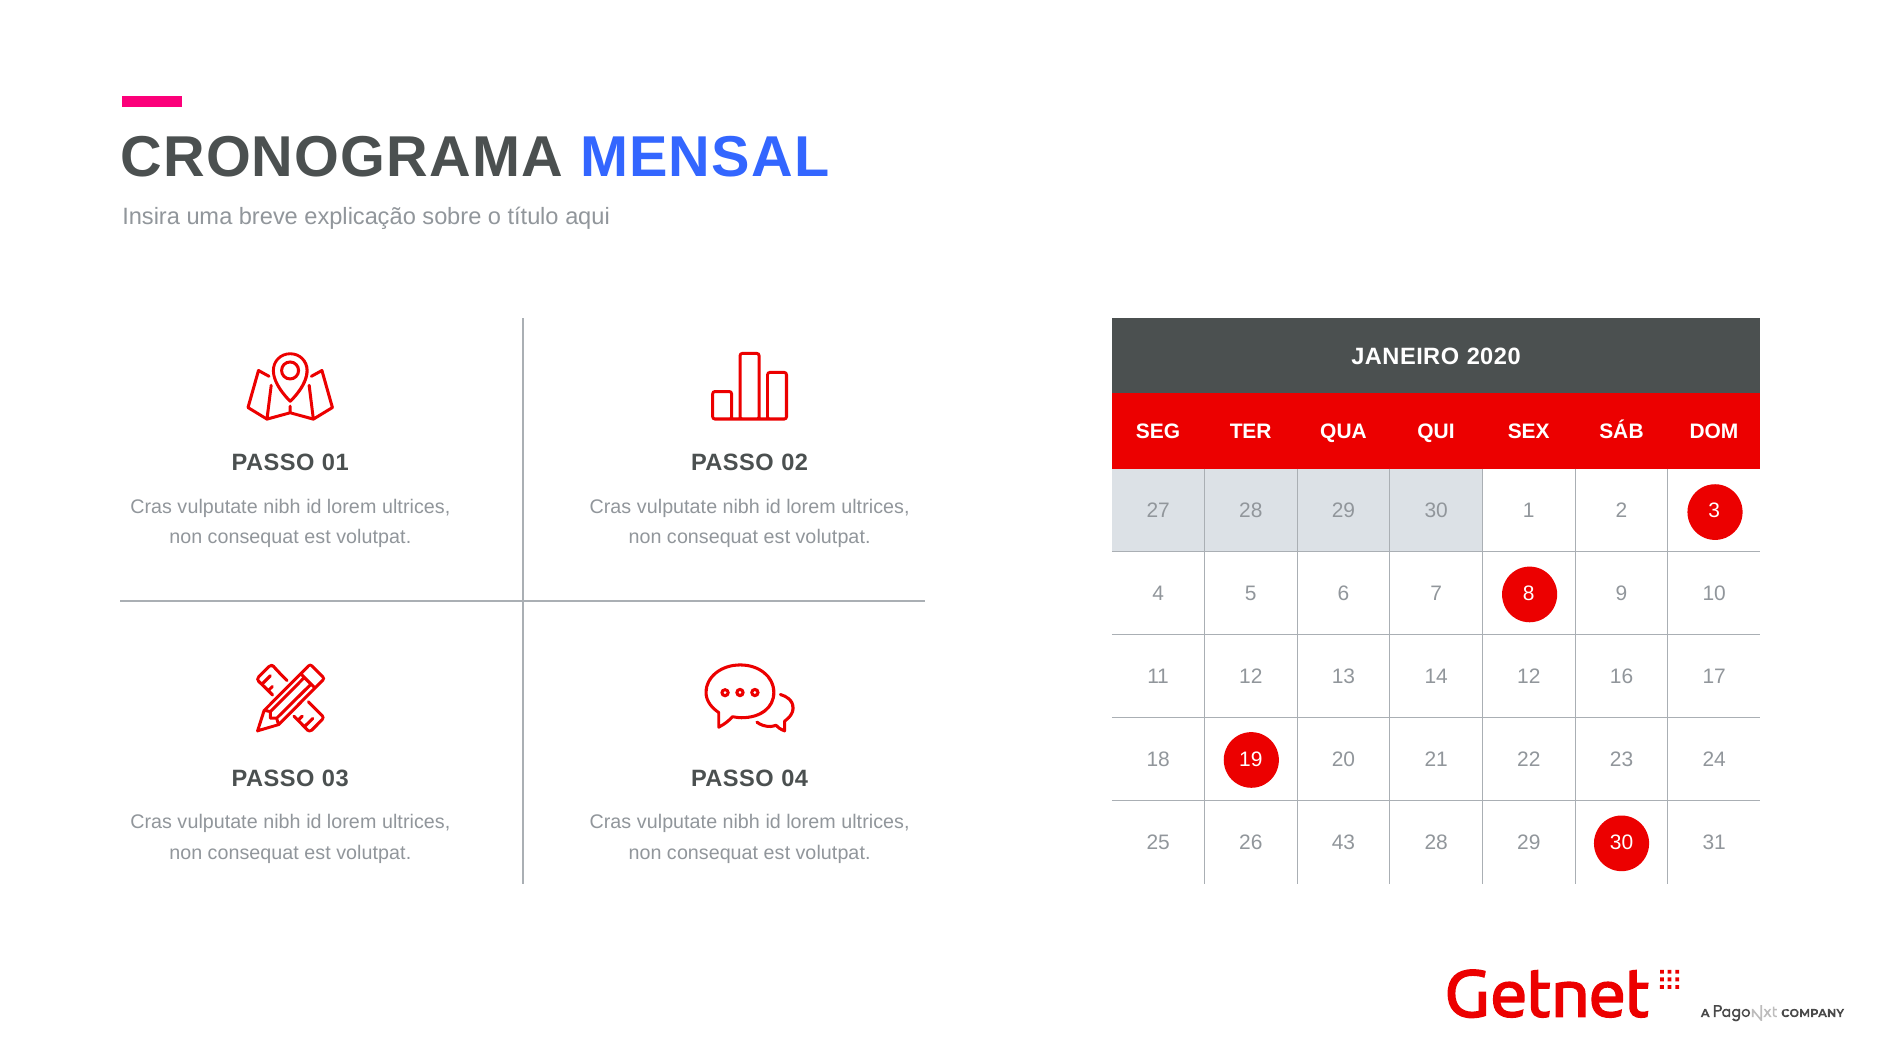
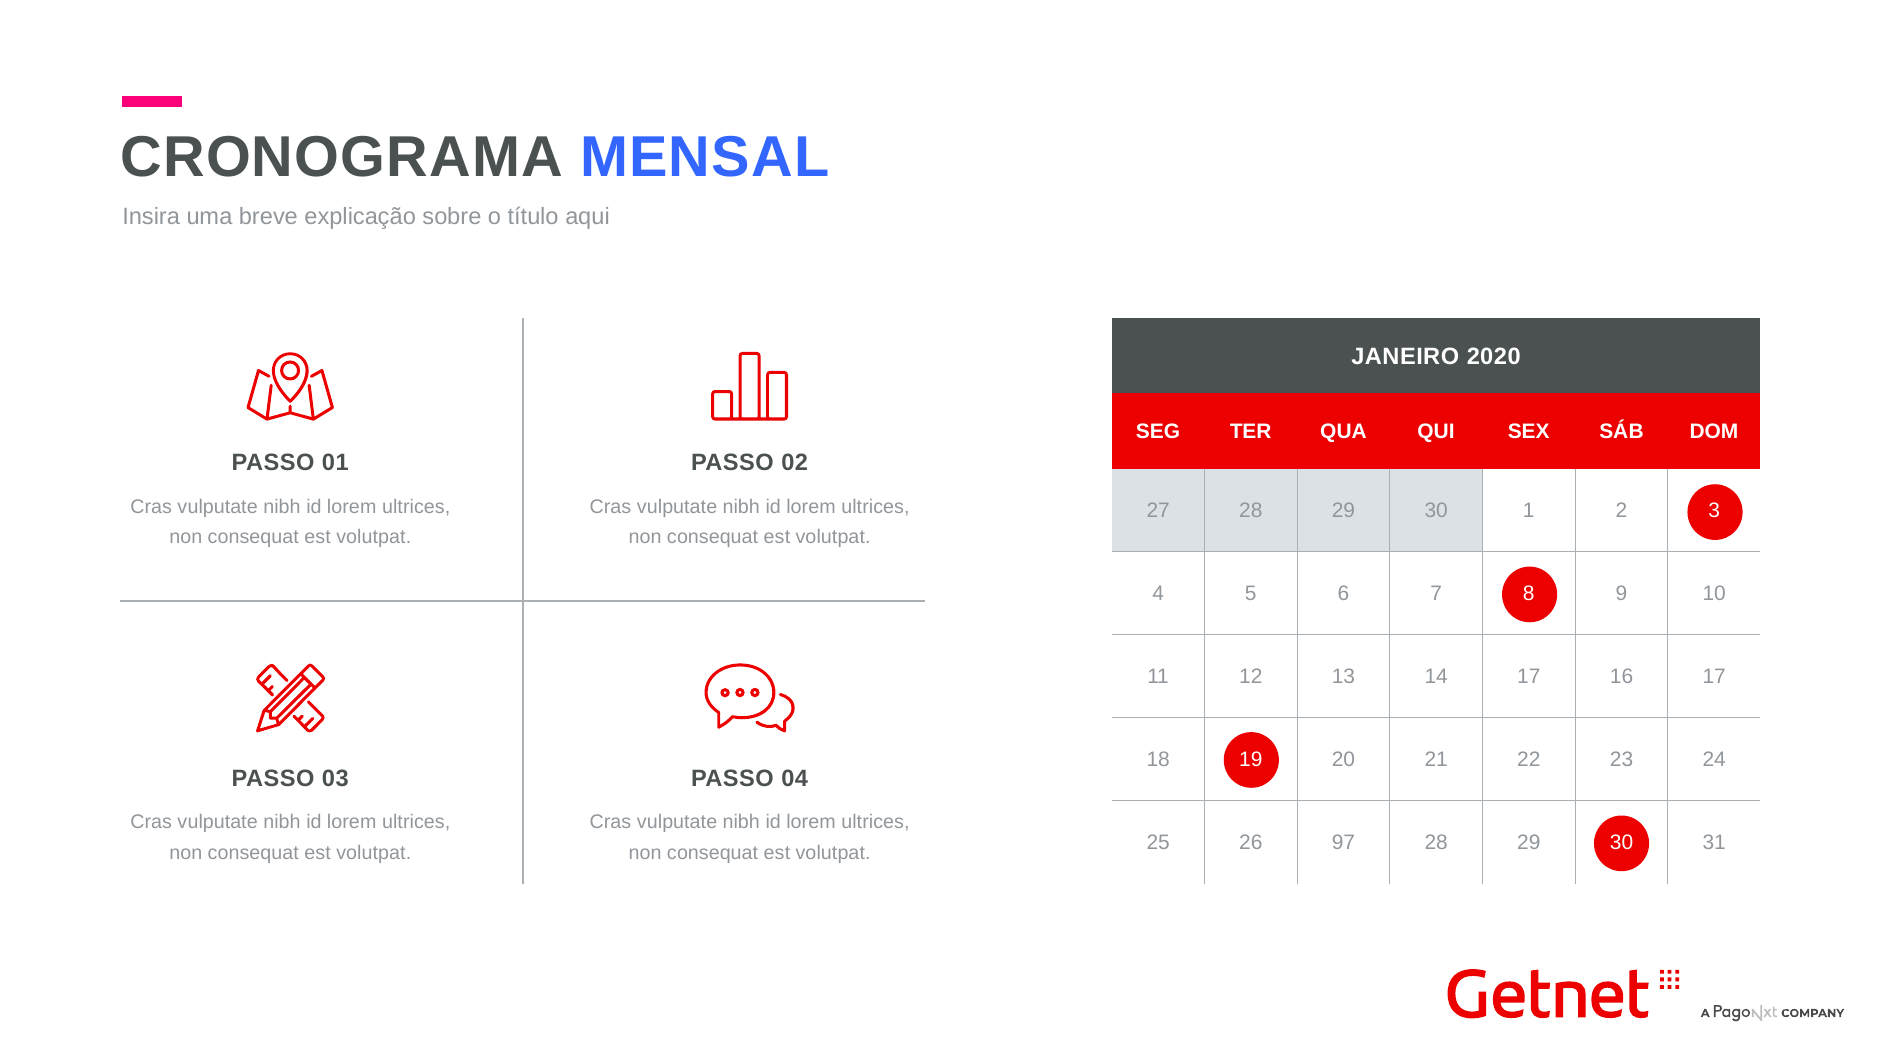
14 12: 12 -> 17 (1529, 677)
43: 43 -> 97 (1343, 843)
